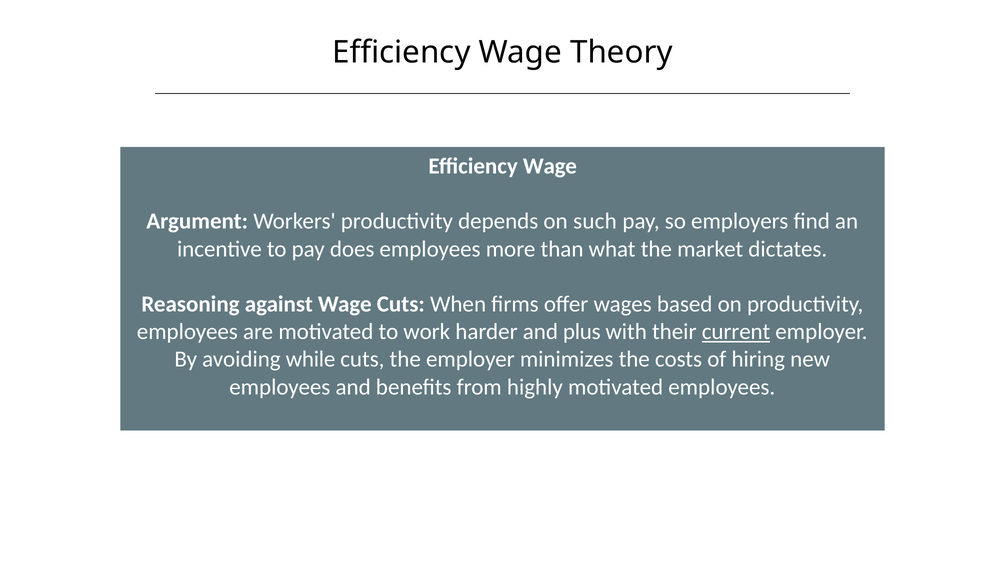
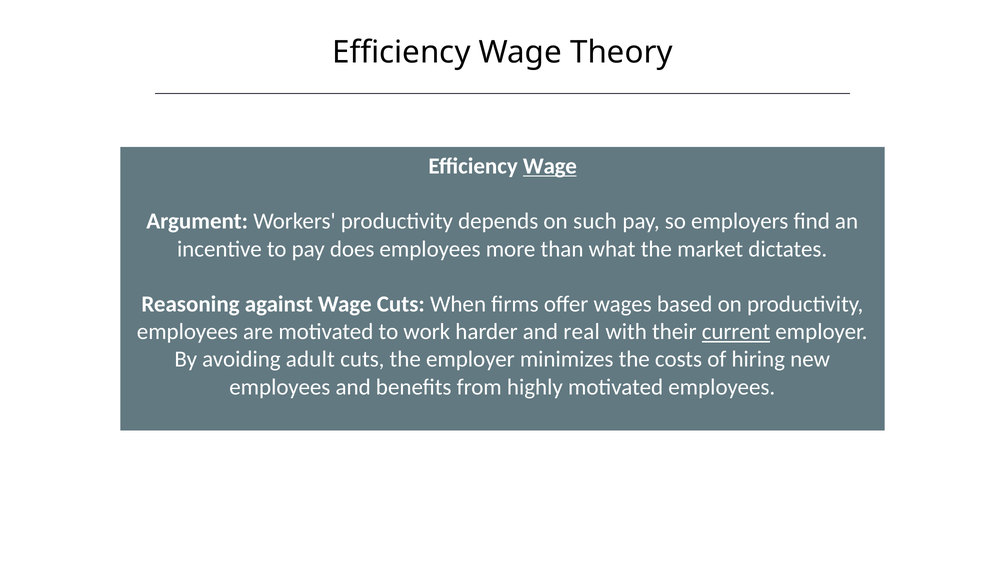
Wage underline: none -> present (550, 166)
plus: plus -> real (582, 332)
while: while -> adult (310, 360)
